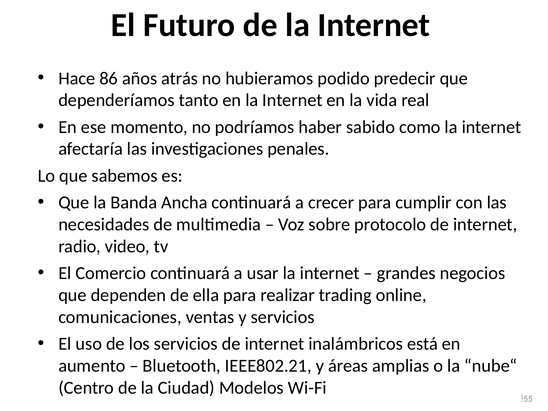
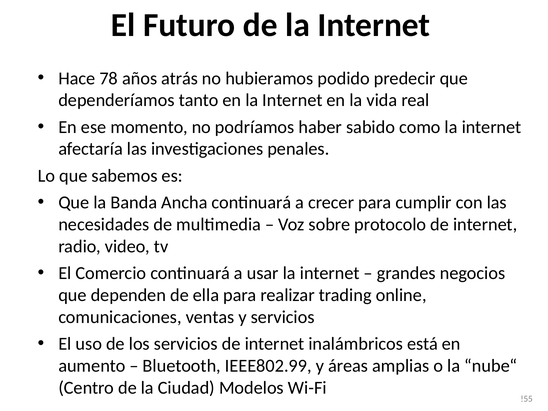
86: 86 -> 78 (109, 78)
IEEE802.21: IEEE802.21 -> IEEE802.99 (268, 366)
